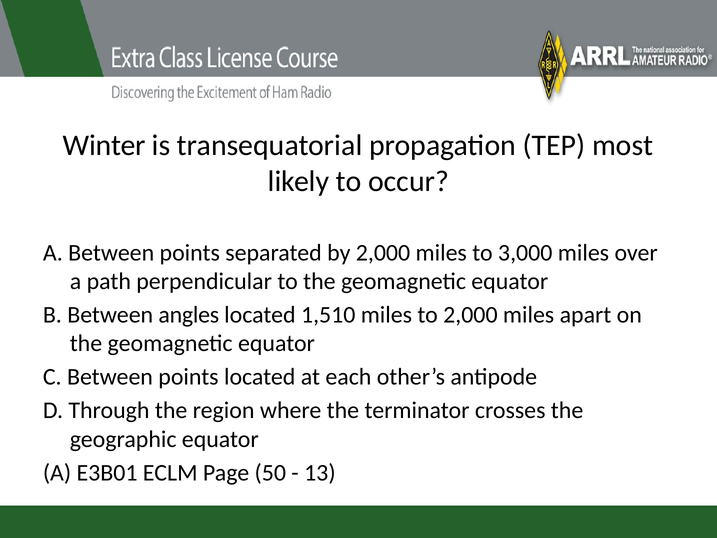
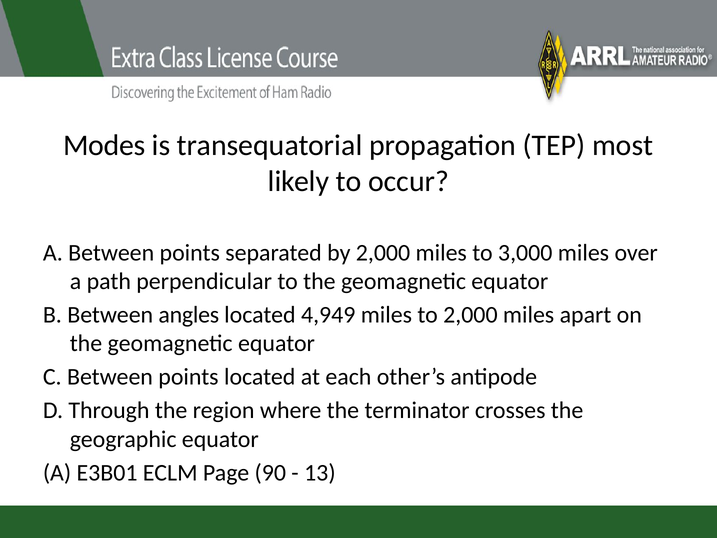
Winter: Winter -> Modes (104, 145)
1,510: 1,510 -> 4,949 (328, 315)
50: 50 -> 90 (270, 472)
